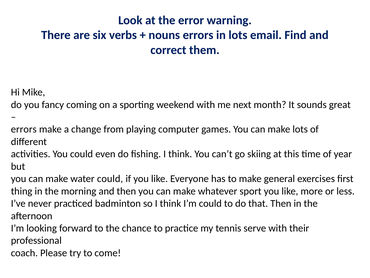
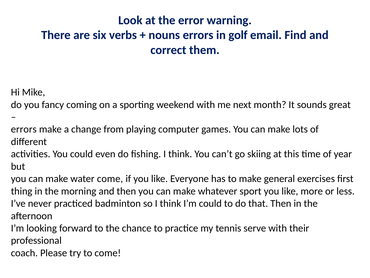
in lots: lots -> golf (238, 35)
water could: could -> come (110, 178)
